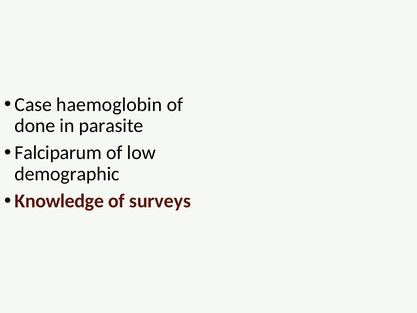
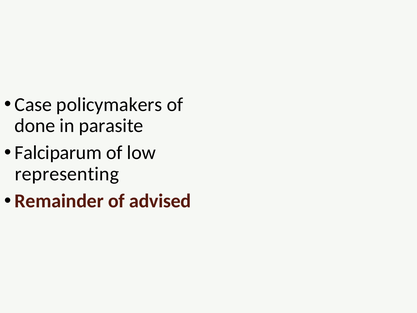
haemoglobin: haemoglobin -> policymakers (109, 104)
demographic: demographic -> representing (67, 174)
Knowledge: Knowledge -> Remainder (59, 201)
surveys: surveys -> advised (160, 201)
